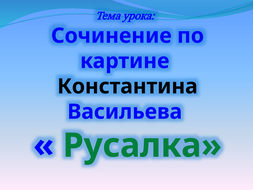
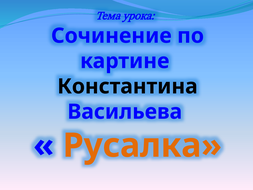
Русалка colour: green -> orange (142, 145)
